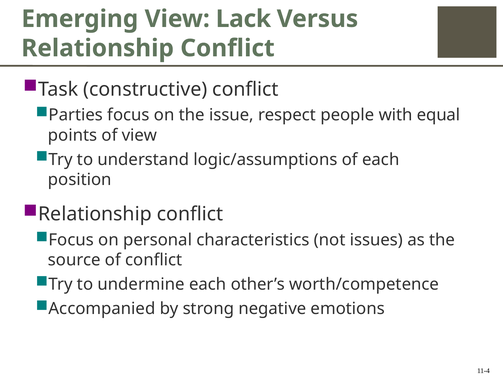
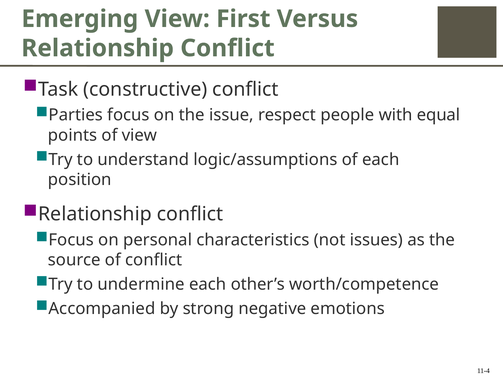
Lack: Lack -> First (243, 19)
